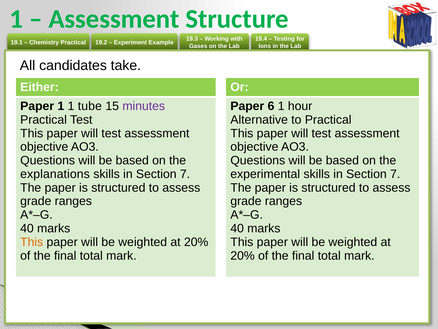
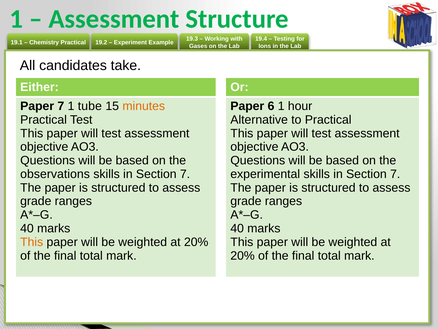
Paper 1: 1 -> 7 (61, 106)
minutes colour: purple -> orange (144, 106)
explanations: explanations -> observations (55, 174)
